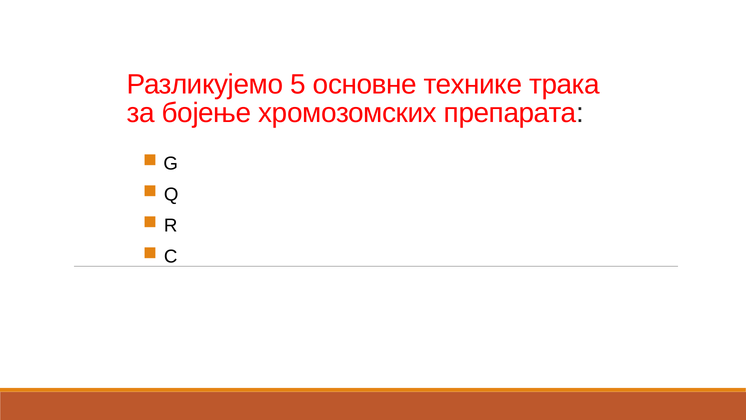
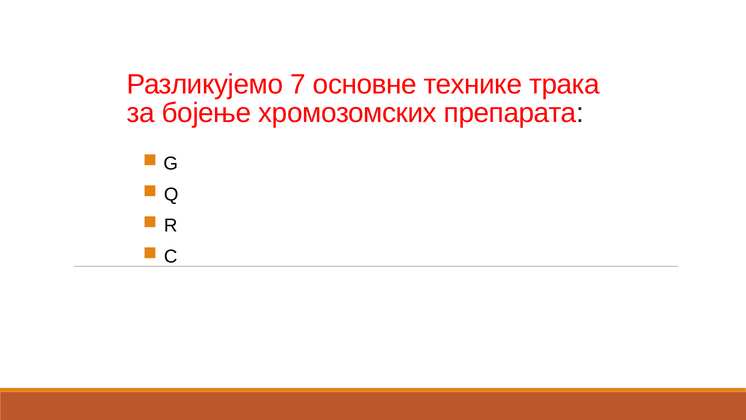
5: 5 -> 7 (298, 85)
